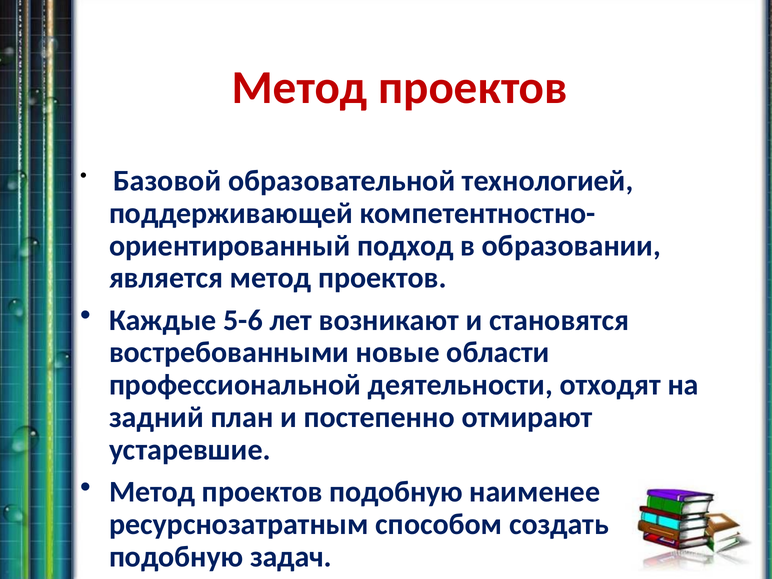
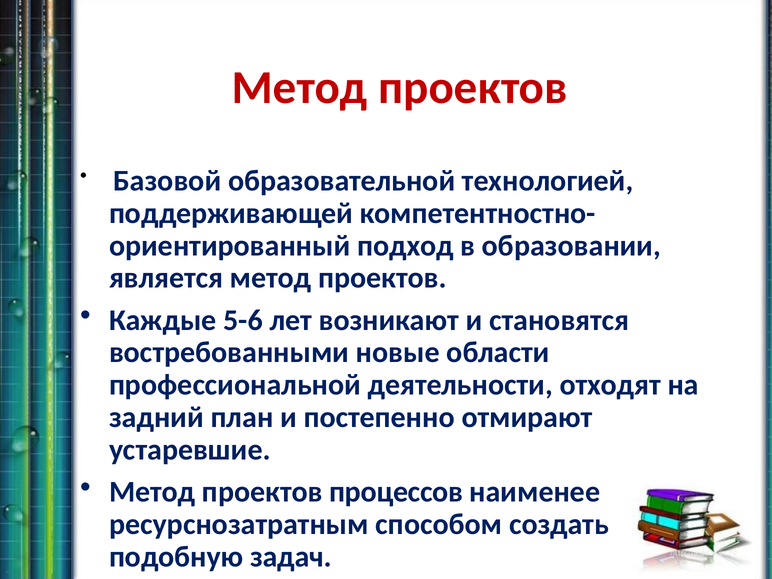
проектов подобную: подобную -> процессов (396, 492)
